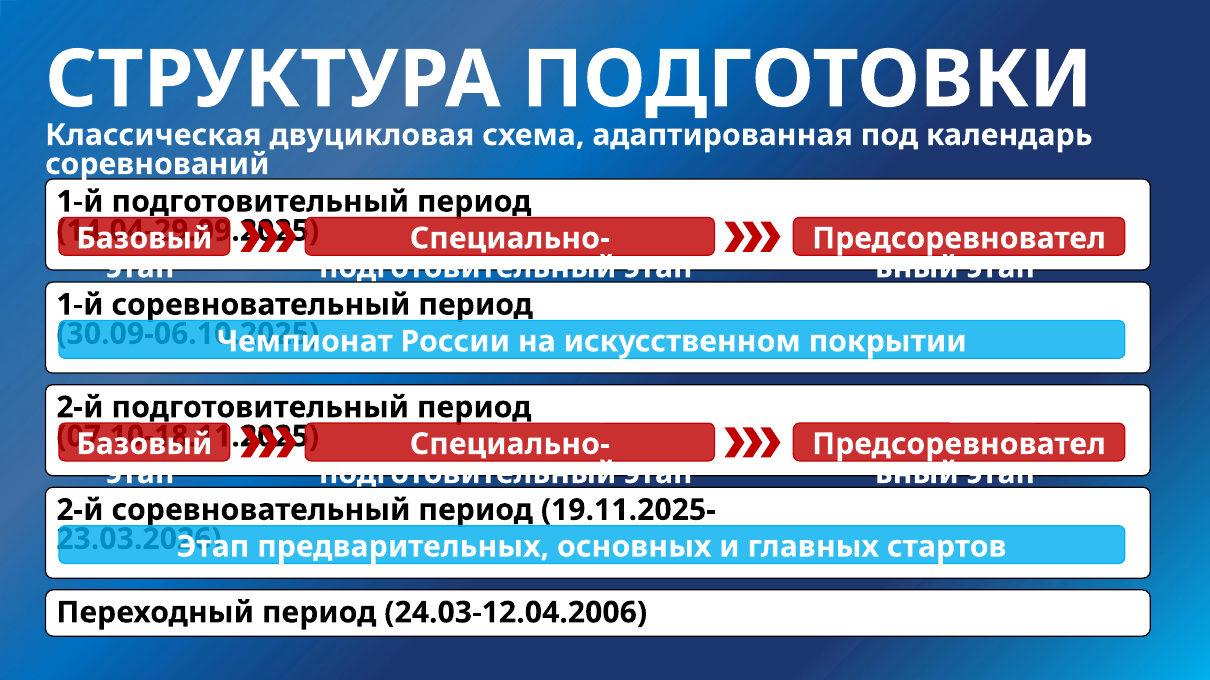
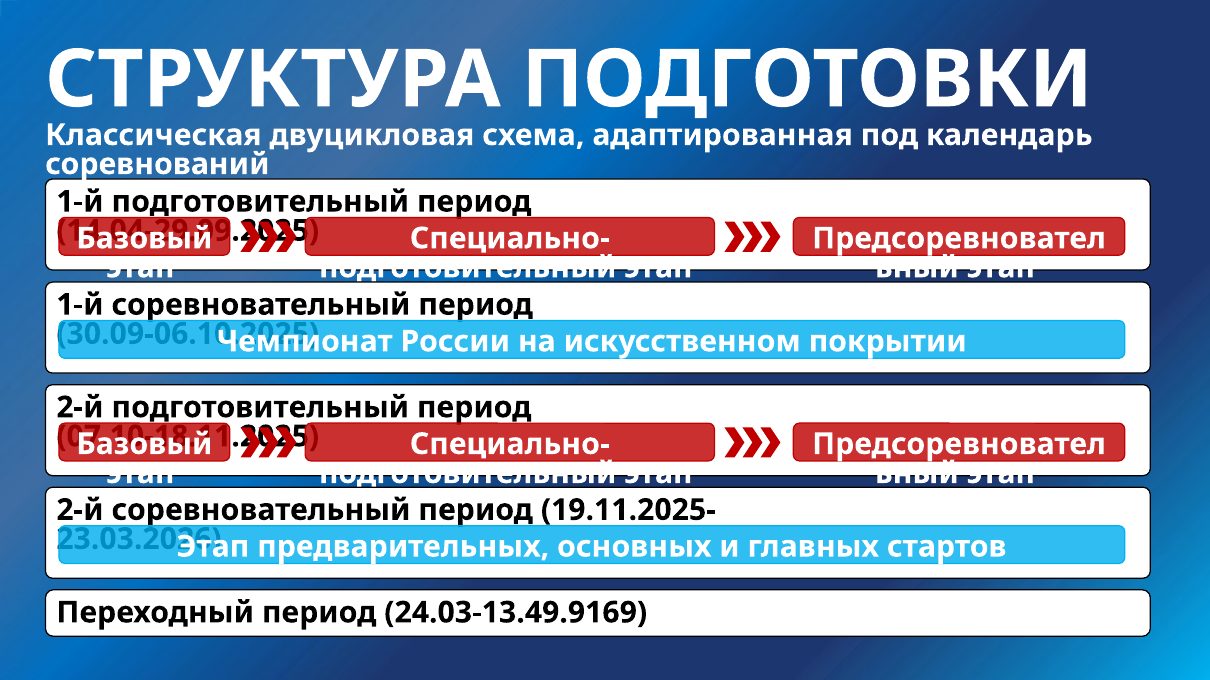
24.03-12.04.2006: 24.03-12.04.2006 -> 24.03-13.49.9169 (516, 613)
